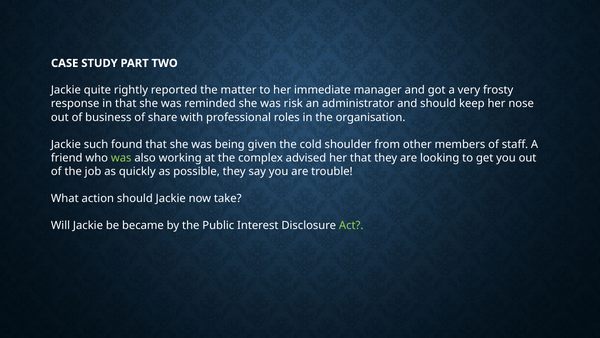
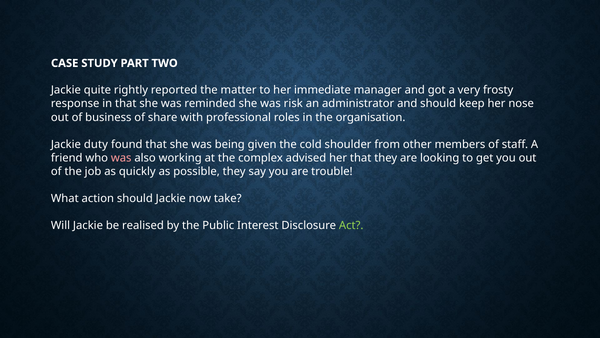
such: such -> duty (96, 144)
was colour: light green -> pink (121, 158)
became: became -> realised (143, 225)
